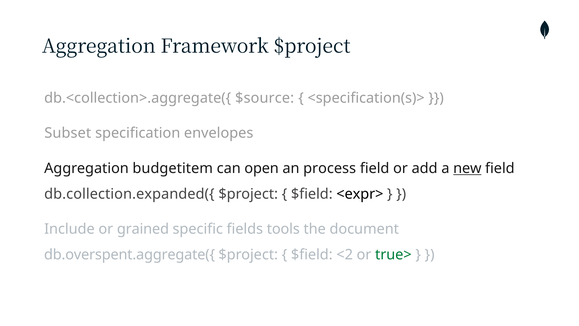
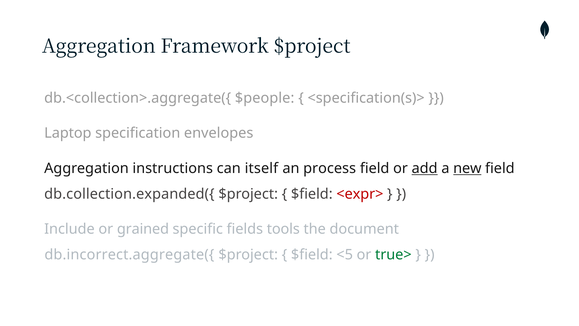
$source: $source -> $people (265, 98)
Subset: Subset -> Laptop (68, 133)
budgetitem: budgetitem -> instructions (173, 168)
open: open -> itself (261, 168)
add underline: none -> present (425, 168)
<expr> colour: black -> red (360, 194)
db.overspent.aggregate({: db.overspent.aggregate({ -> db.incorrect.aggregate({ (129, 254)
<2: <2 -> <5 (345, 254)
